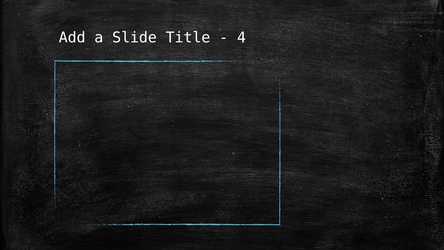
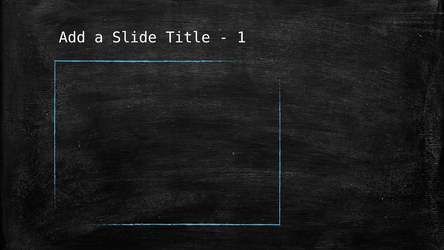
4: 4 -> 1 (241, 37)
